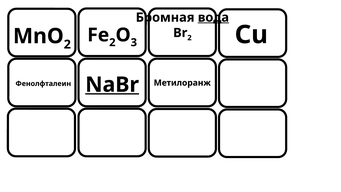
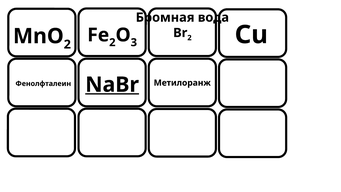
вода underline: present -> none (213, 17)
